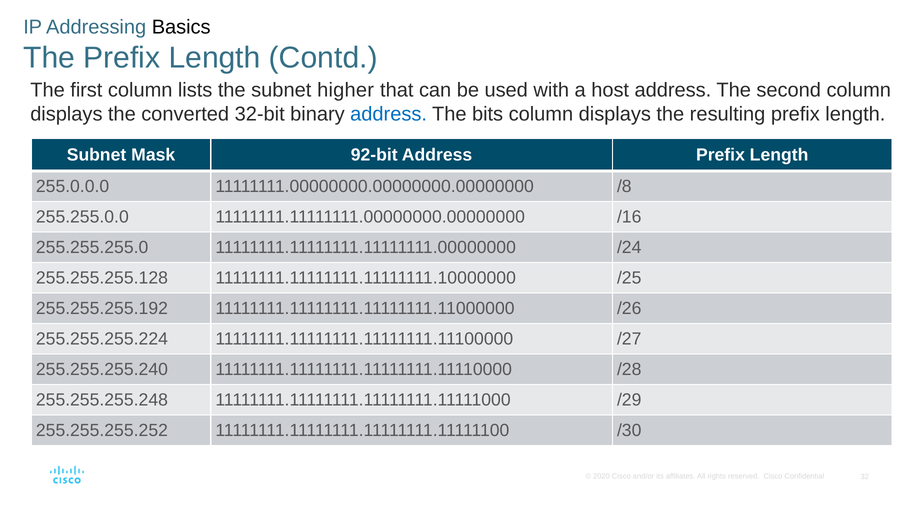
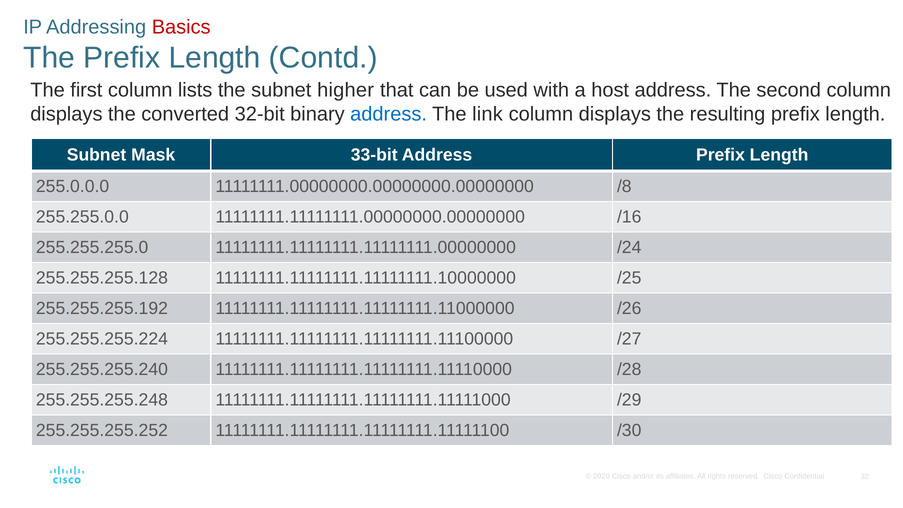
Basics colour: black -> red (181, 27)
bits: bits -> link (487, 114)
92-bit: 92-bit -> 33-bit (374, 155)
